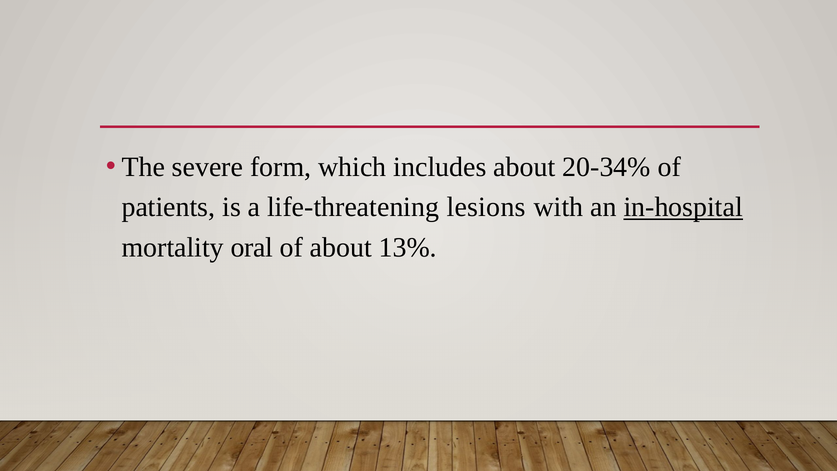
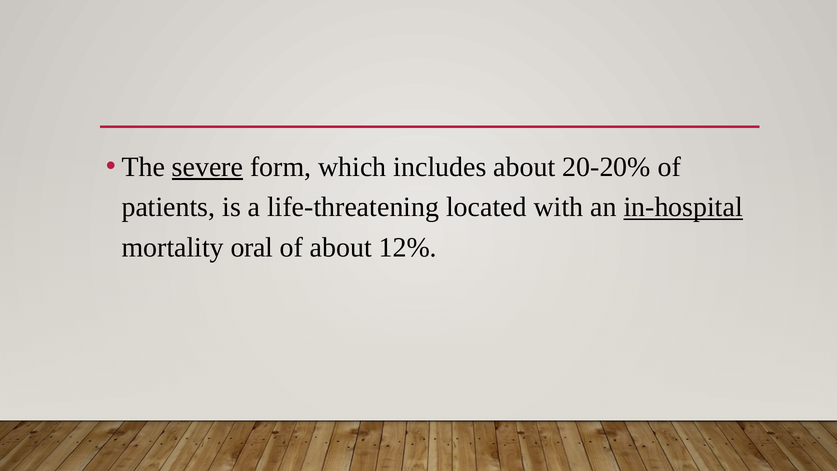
severe underline: none -> present (208, 167)
20-34%: 20-34% -> 20-20% (607, 167)
lesions: lesions -> located (486, 207)
13%: 13% -> 12% (408, 247)
